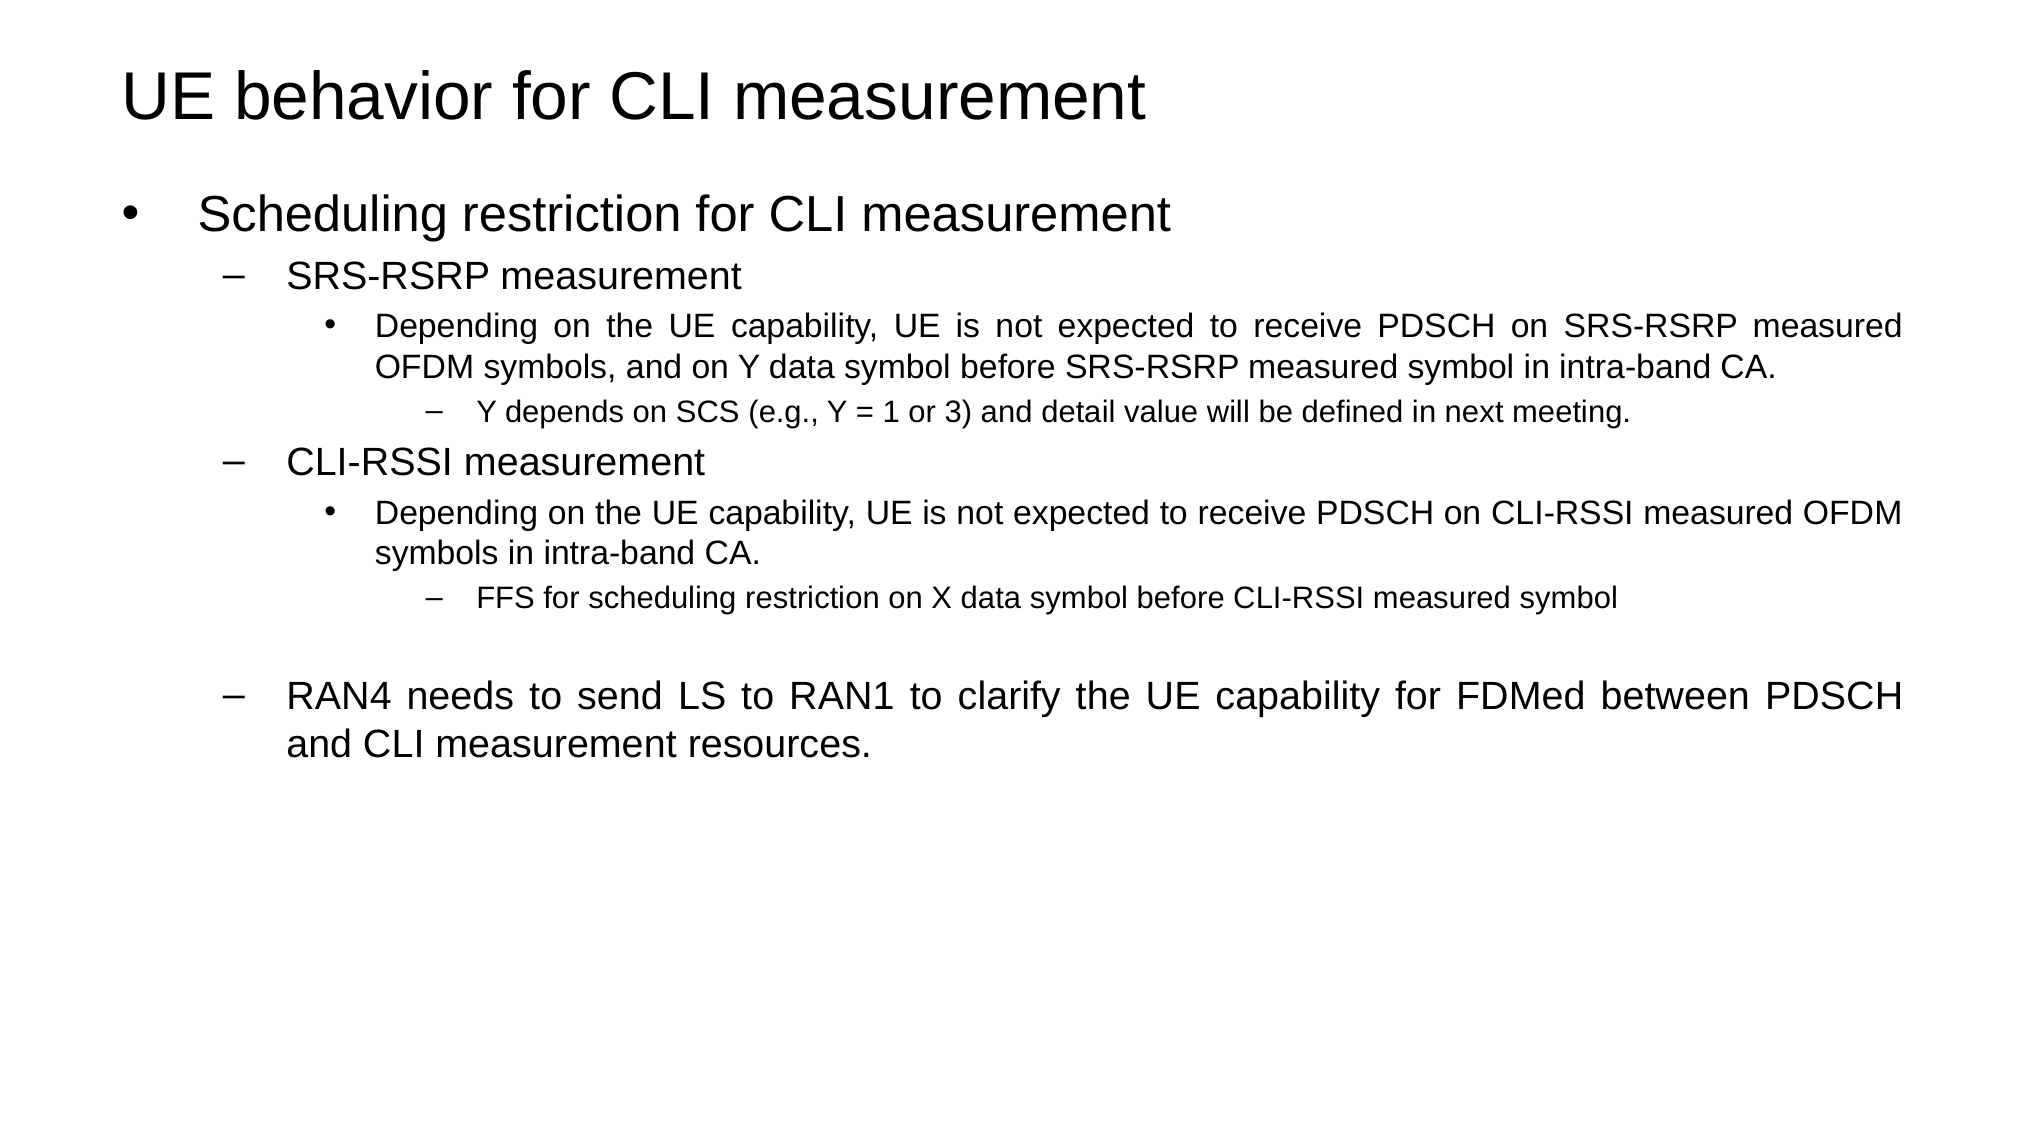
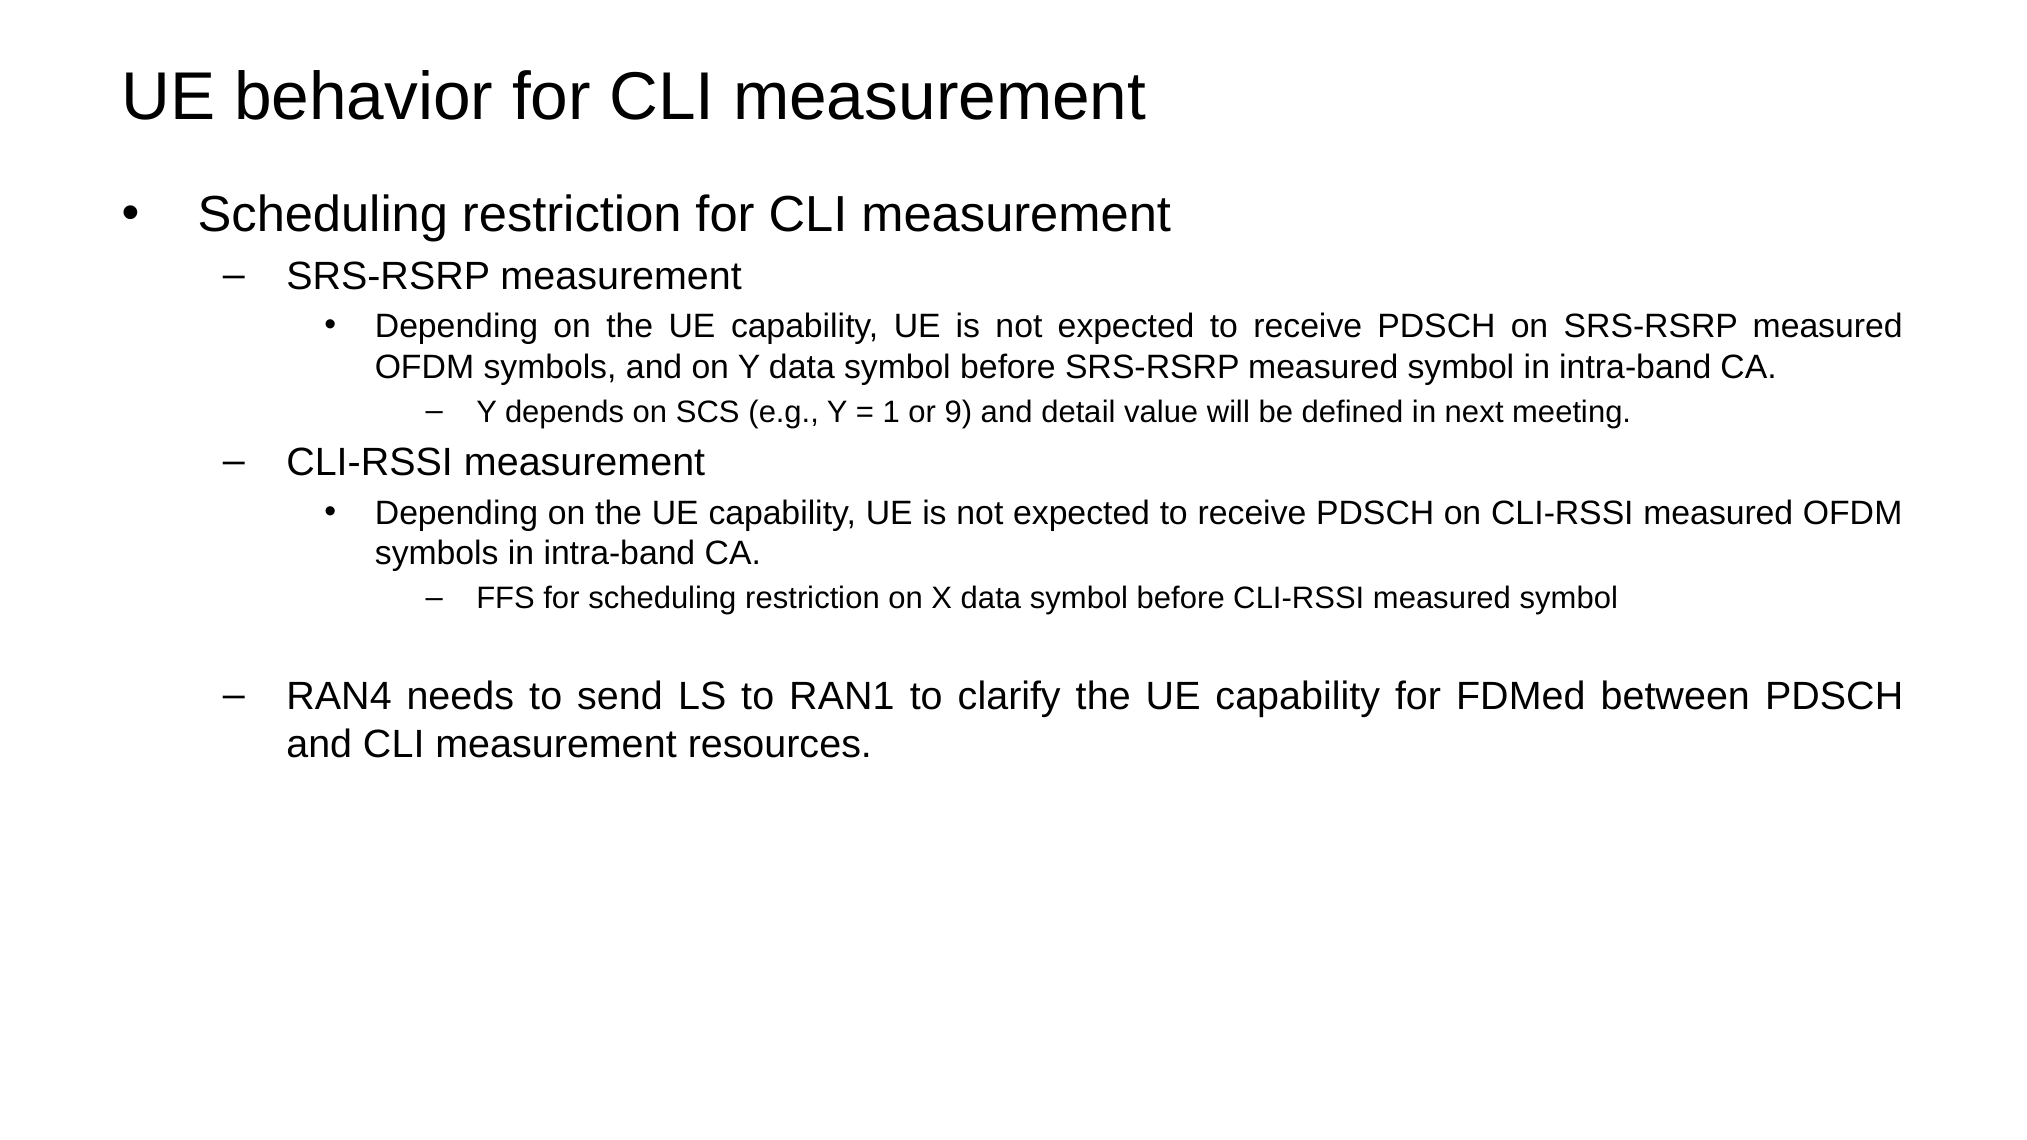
3: 3 -> 9 (958, 412)
